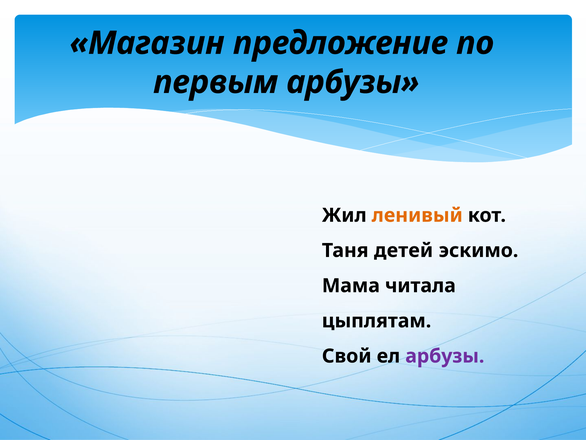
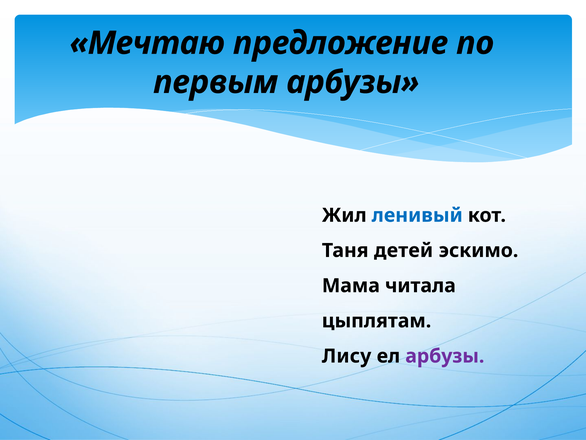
Магазин: Магазин -> Мечтаю (147, 43)
ленивый colour: orange -> blue (417, 215)
Свой: Свой -> Лису (347, 356)
